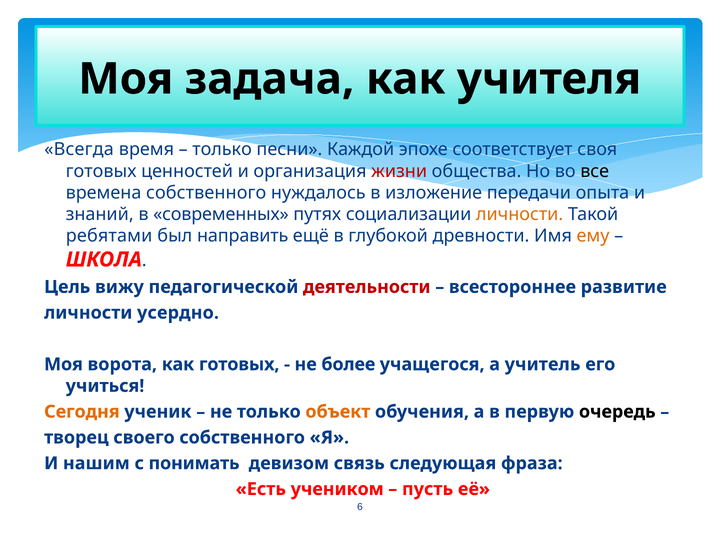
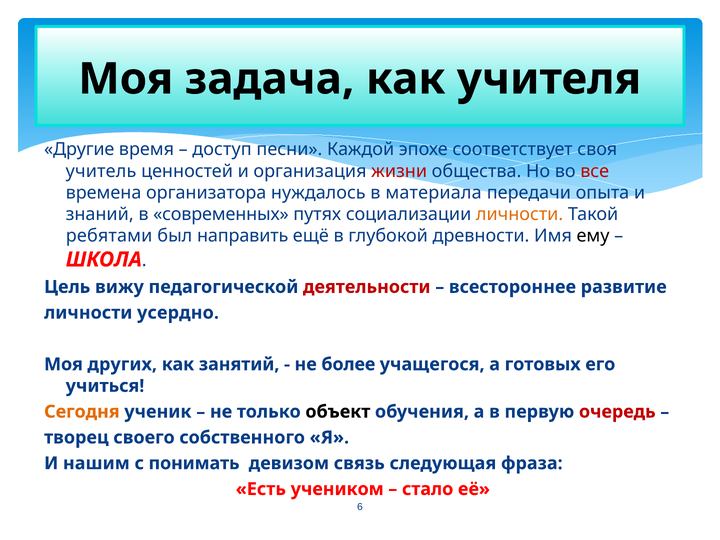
Всегда: Всегда -> Другие (79, 150)
только: только -> доступ (222, 150)
готовых: готовых -> учитель (101, 171)
все colour: black -> red (595, 171)
времена собственного: собственного -> организатора (206, 193)
изложение: изложение -> материала (434, 193)
ему colour: orange -> black (593, 236)
ворота: ворота -> других (122, 364)
как готовых: готовых -> занятий (239, 364)
учитель: учитель -> готовых (543, 364)
объект colour: orange -> black (338, 412)
очередь colour: black -> red (617, 412)
пусть: пусть -> стало (428, 489)
